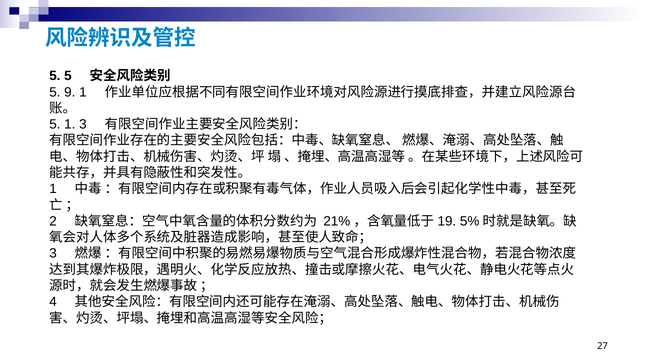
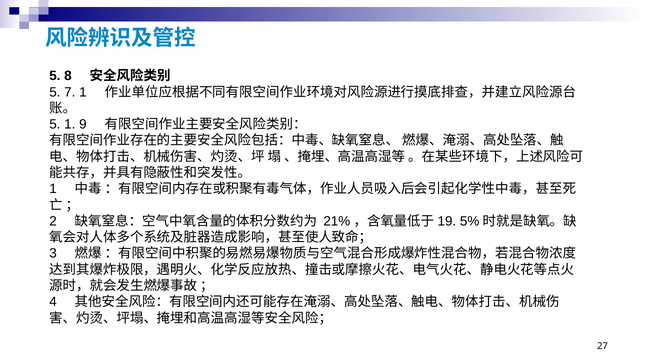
5 5: 5 -> 8 (68, 76)
9: 9 -> 7 (70, 92)
1 3: 3 -> 9 (83, 124)
